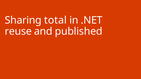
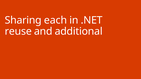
total: total -> each (55, 20)
published: published -> additional (79, 31)
